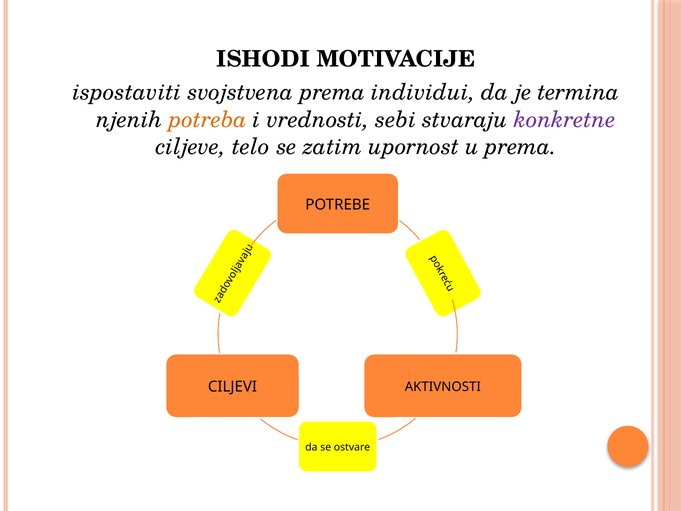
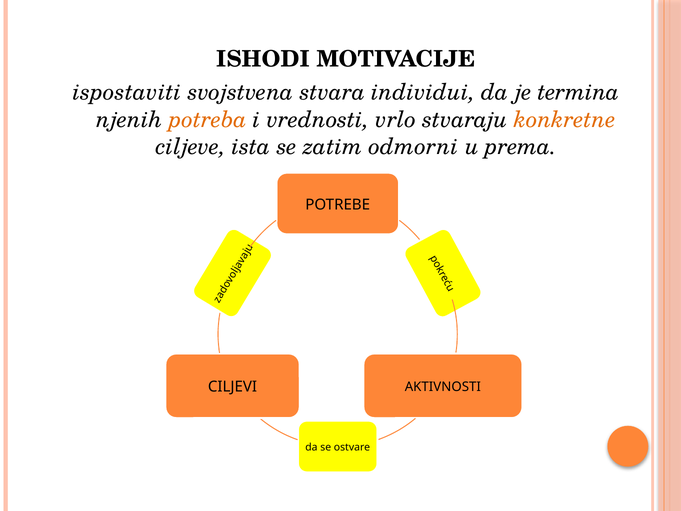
svojstvena prema: prema -> stvara (332, 92)
sebi: sebi -> vrlo (396, 120)
konkretne colour: purple -> orange (565, 120)
telo: telo -> ista (251, 147)
upornost: upornost -> odmorni (414, 147)
